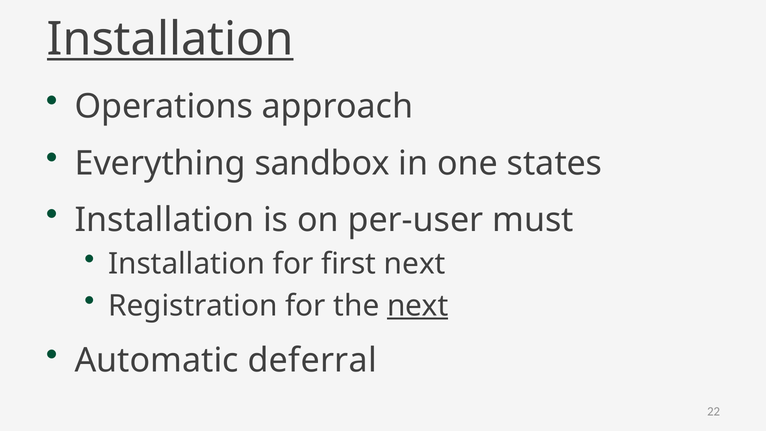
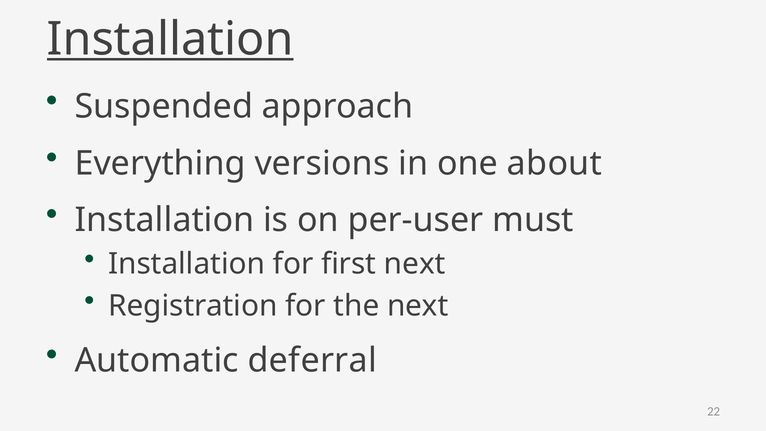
Operations: Operations -> Suspended (164, 106)
sandbox: sandbox -> versions (322, 163)
states: states -> about (554, 163)
next underline: present -> none (418, 306)
